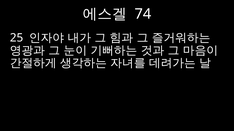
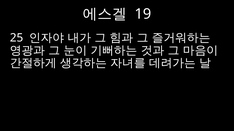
74: 74 -> 19 (143, 14)
